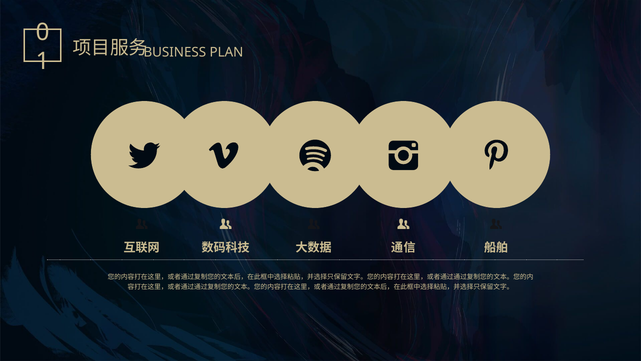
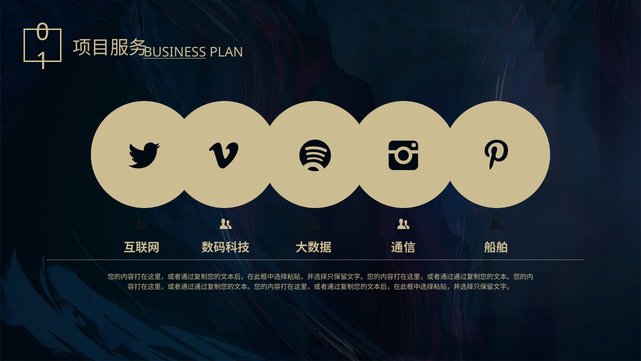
BUSINESS underline: none -> present (175, 52)
